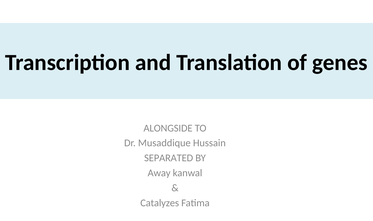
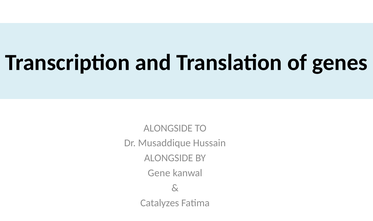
SEPARATED: SEPARATED -> ALONGSIDE (169, 158)
Away: Away -> Gene (159, 173)
